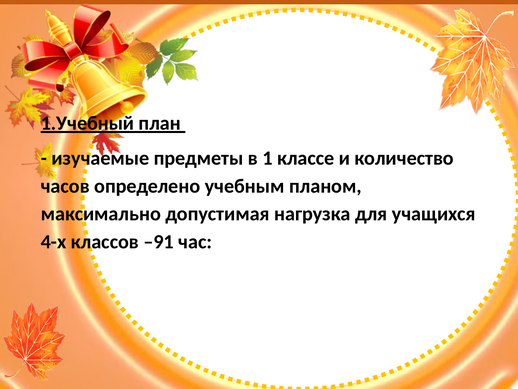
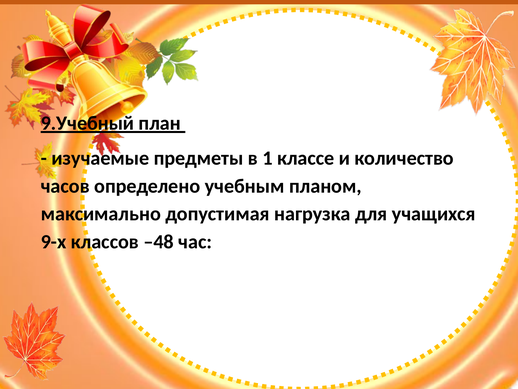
1.Учебный: 1.Учебный -> 9.Учебный (87, 123)
4-х: 4-х -> 9-х (54, 242)
–91: –91 -> –48 (159, 242)
